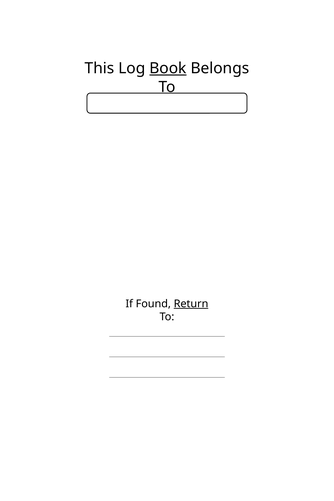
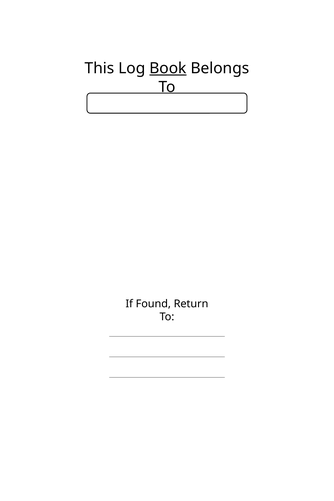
Return underline: present -> none (191, 304)
